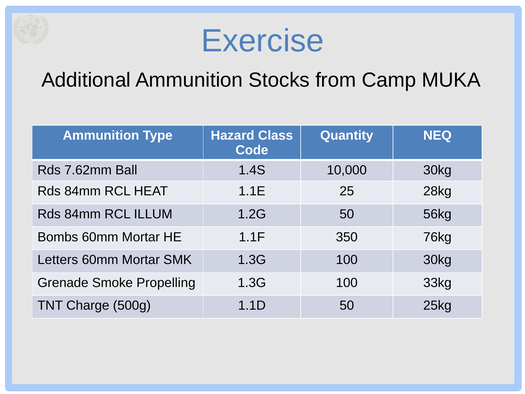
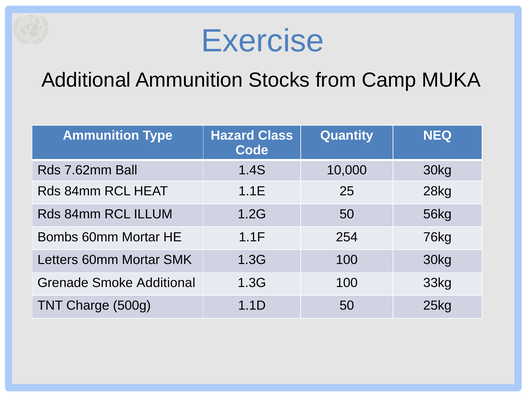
350: 350 -> 254 (347, 237)
Smoke Propelling: Propelling -> Additional (166, 283)
